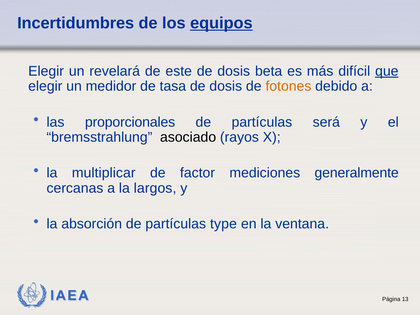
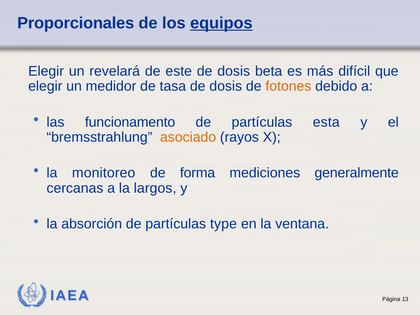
Incertidumbres: Incertidumbres -> Proporcionales (76, 23)
que underline: present -> none (387, 71)
proporcionales: proporcionales -> funcionamento (130, 122)
será: será -> esta (326, 122)
asociado colour: black -> orange (188, 137)
multiplicar: multiplicar -> monitoreo (104, 173)
factor: factor -> forma (198, 173)
